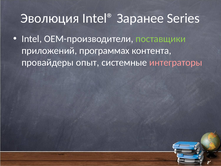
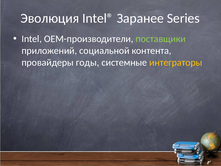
программах: программах -> социальной (104, 51)
опыт: опыт -> годы (88, 62)
интеграторы colour: pink -> yellow (176, 62)
